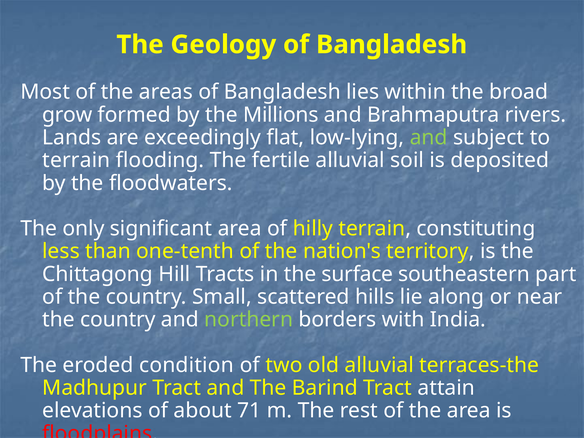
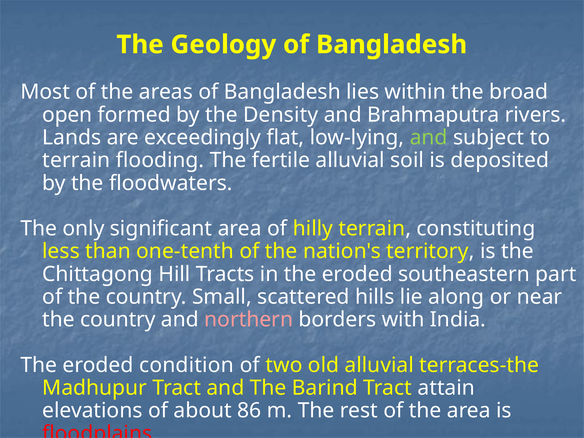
grow: grow -> open (67, 115)
Millions: Millions -> Density (281, 115)
in the surface: surface -> eroded (357, 274)
northern colour: light green -> pink (249, 320)
71: 71 -> 86 (249, 411)
